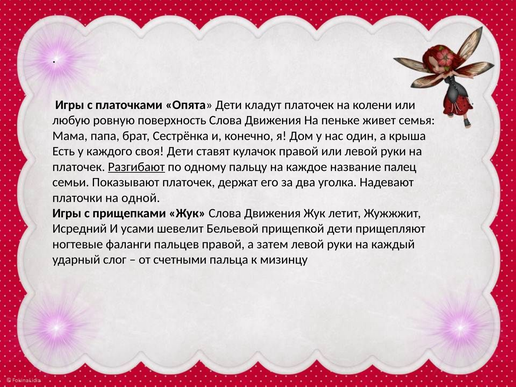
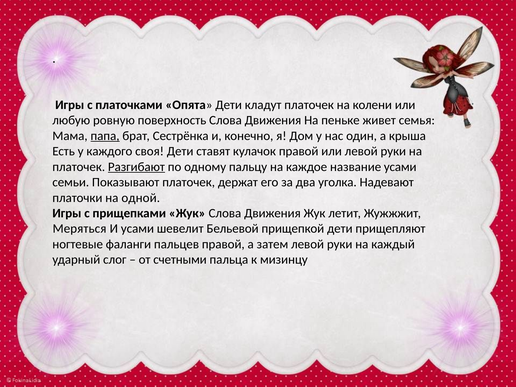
папа underline: none -> present (105, 136)
название палец: палец -> усами (400, 167)
Исредний: Исредний -> Меряться (80, 229)
